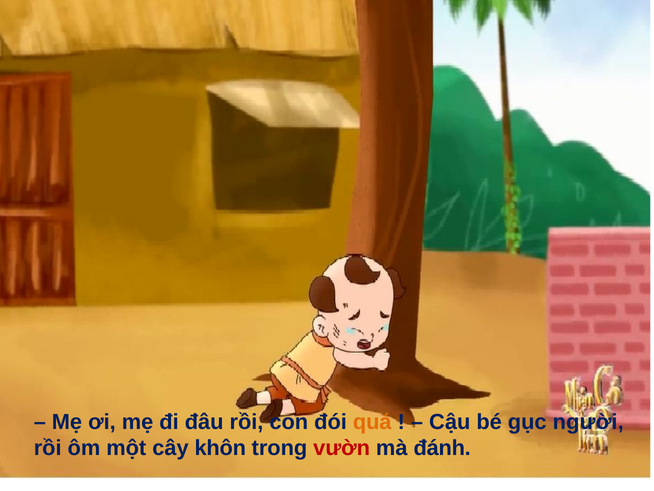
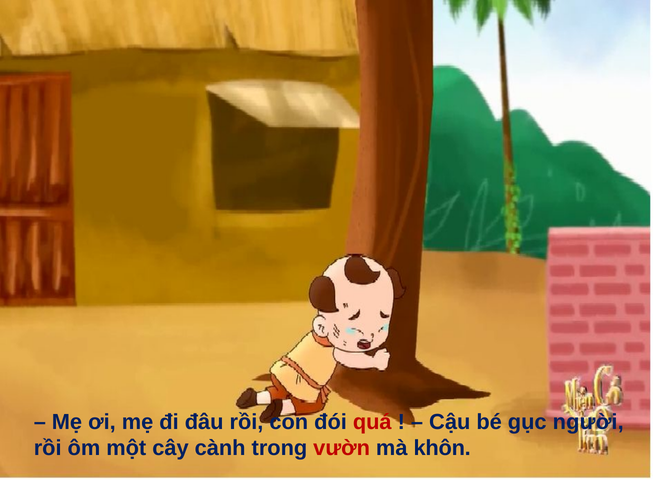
quá colour: orange -> red (372, 421)
khôn: khôn -> cành (220, 448)
đánh: đánh -> khôn (442, 448)
